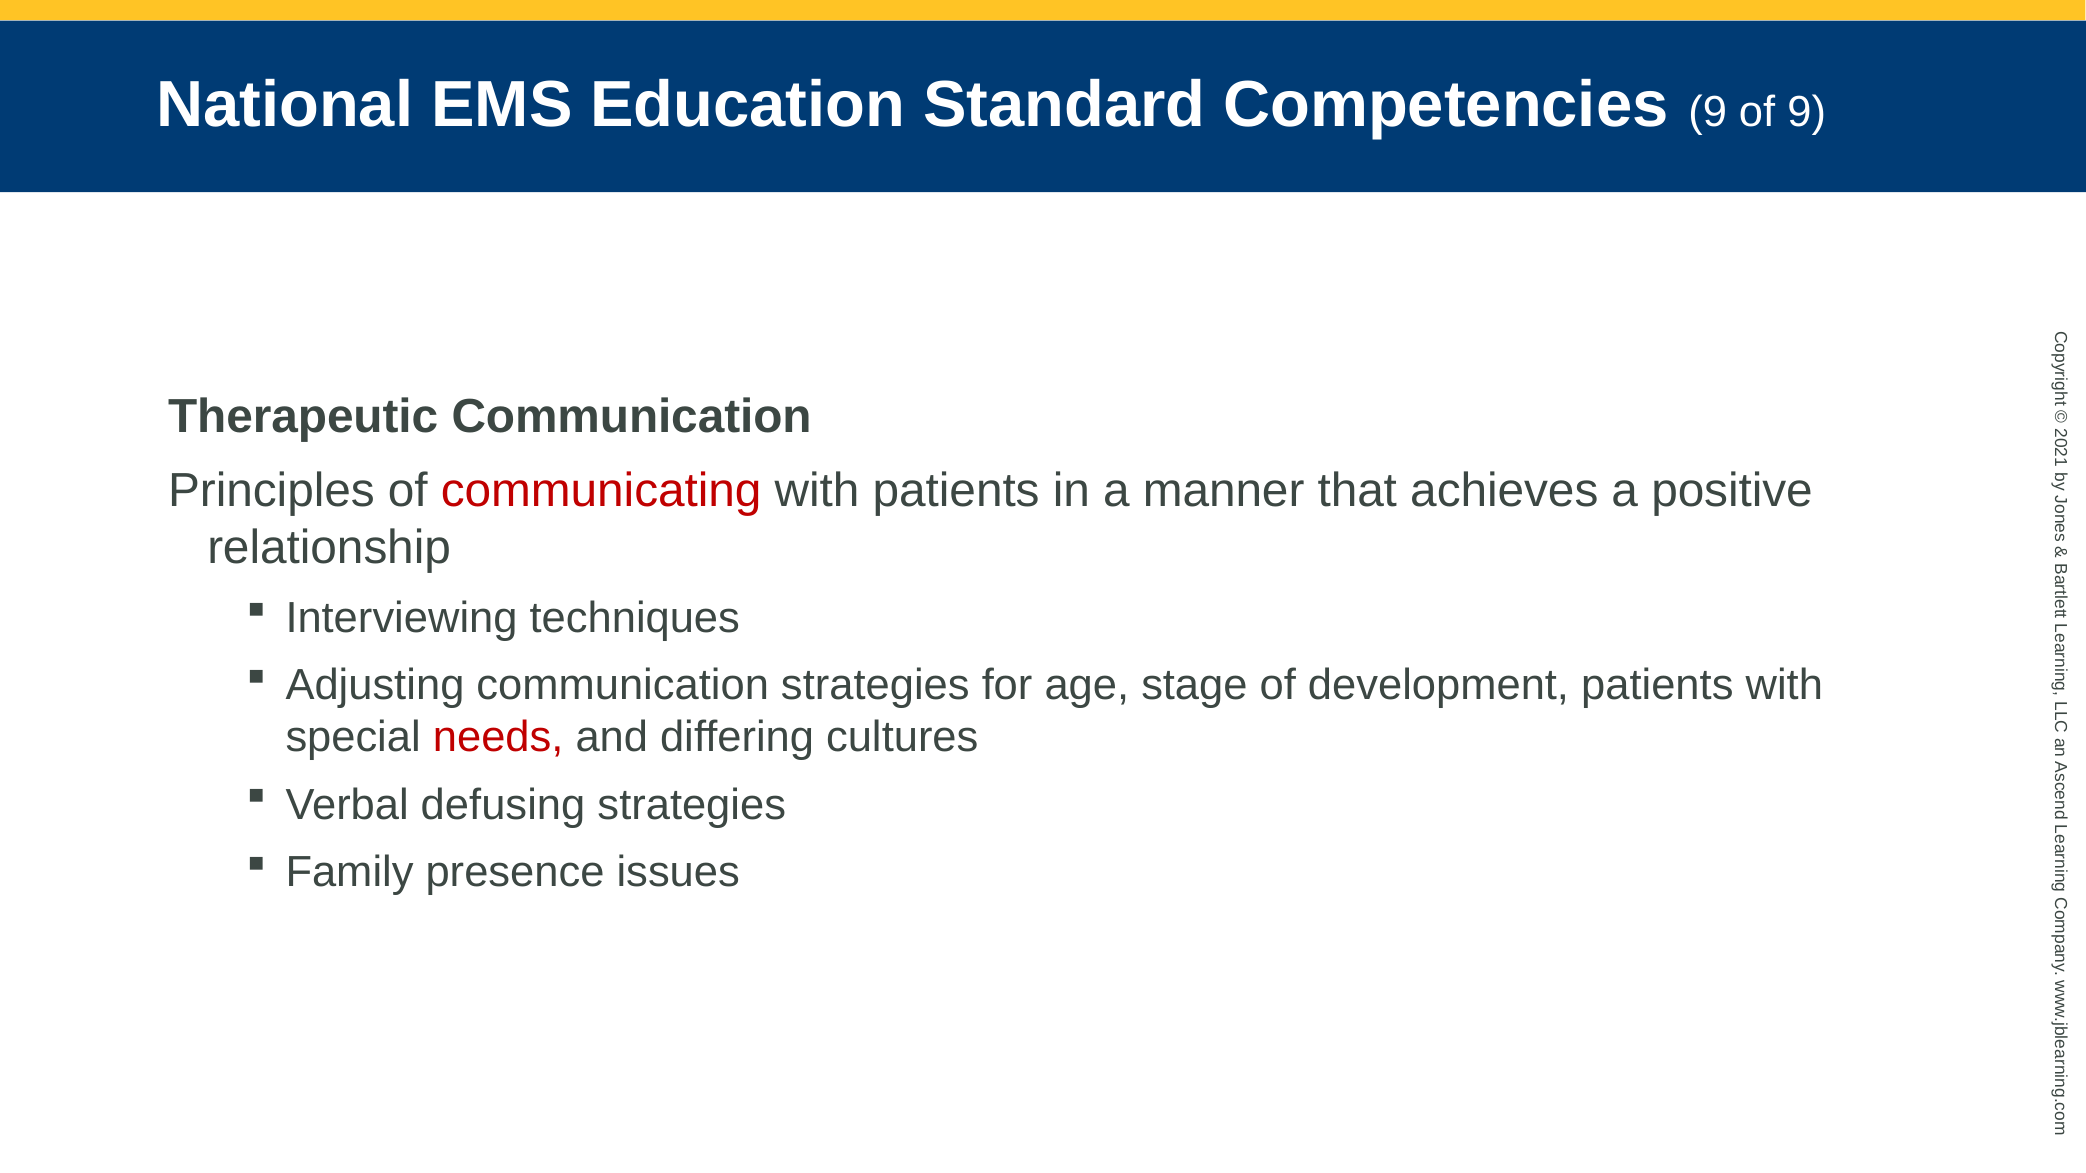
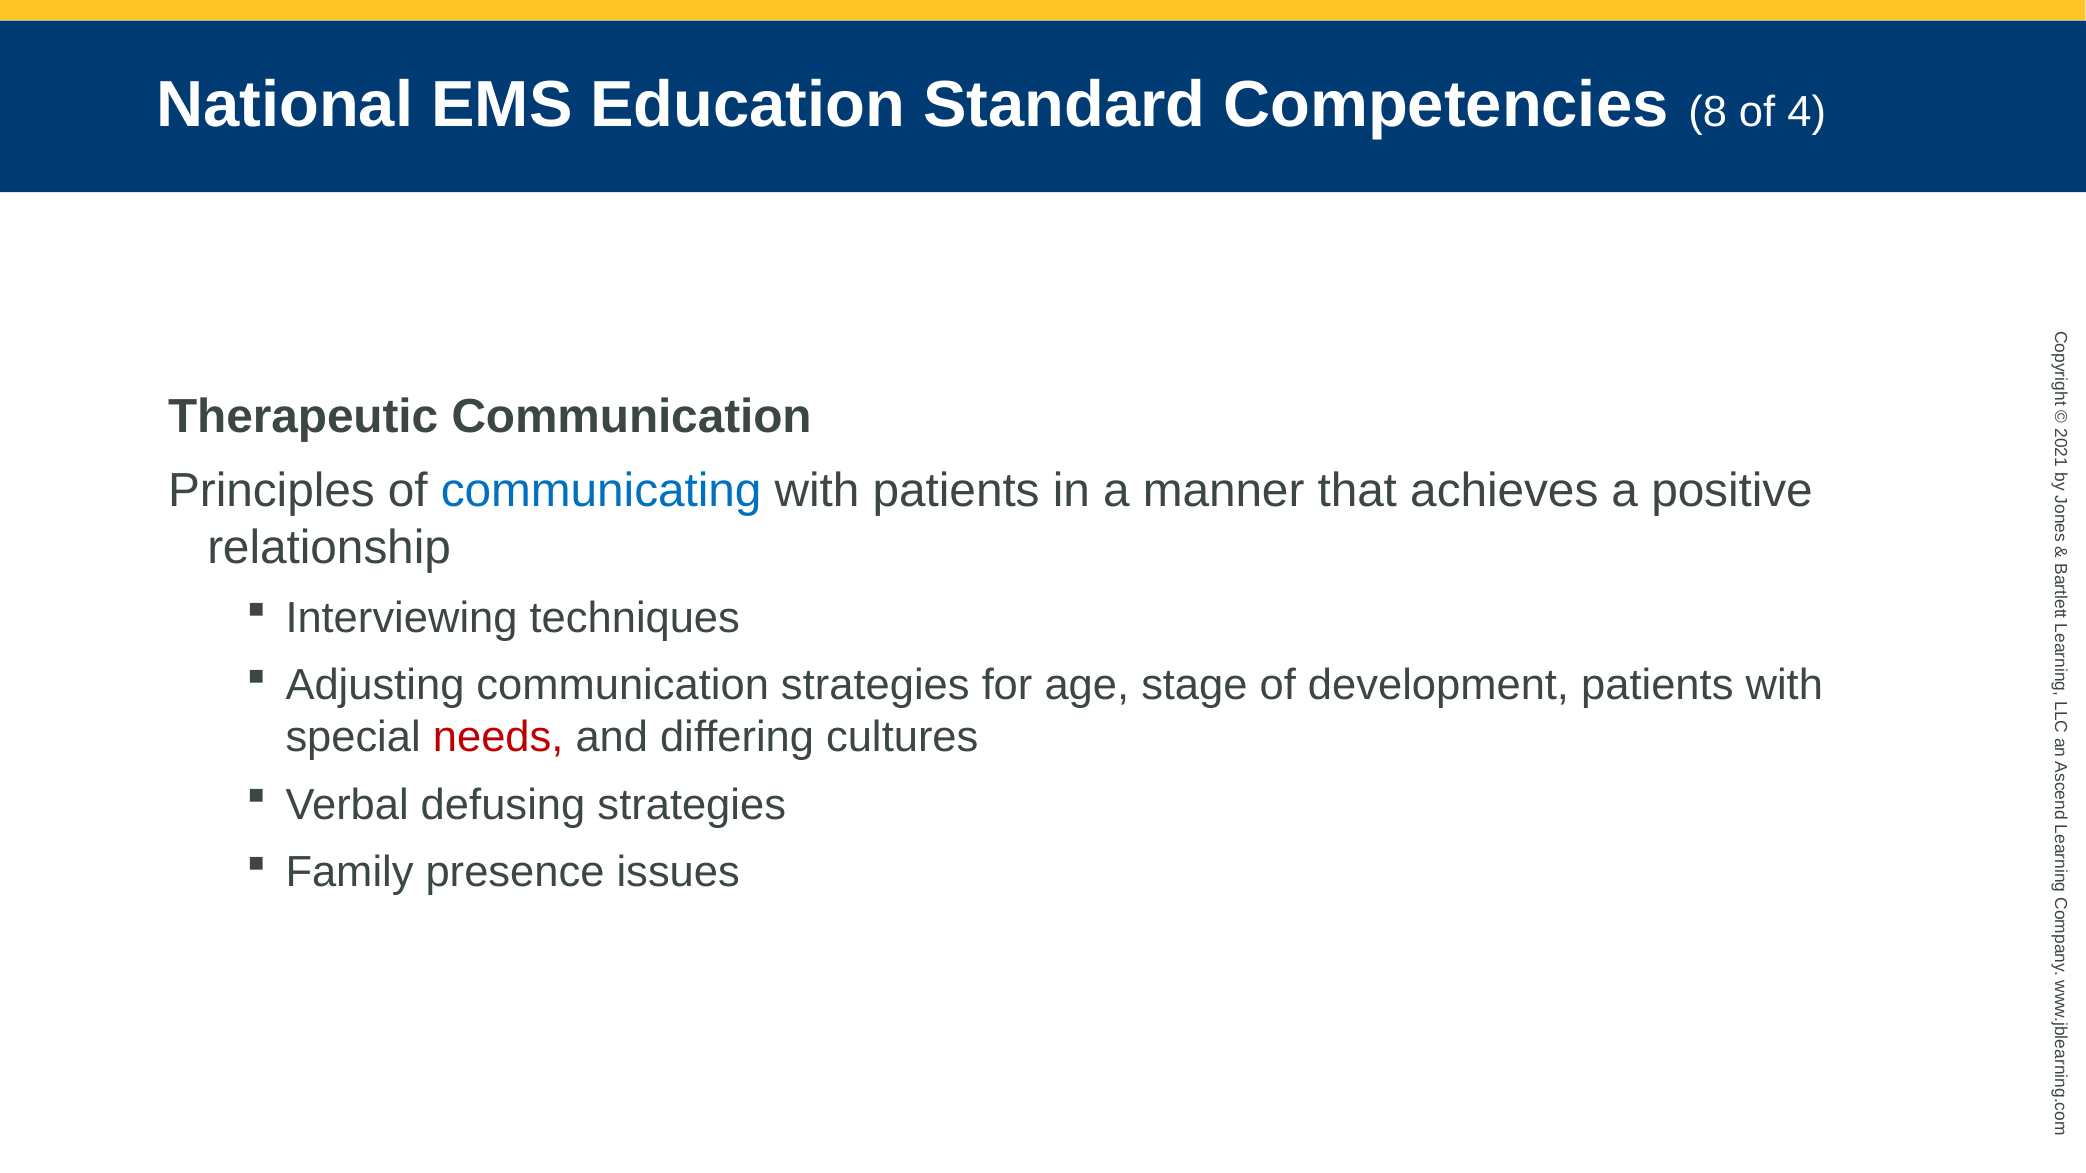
Competencies 9: 9 -> 8 (1708, 112)
of 9: 9 -> 4 (1807, 112)
communicating colour: red -> blue (601, 491)
